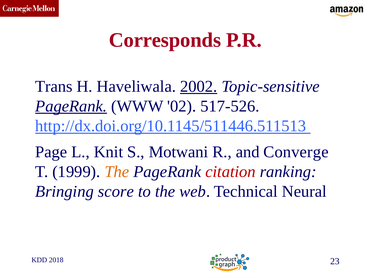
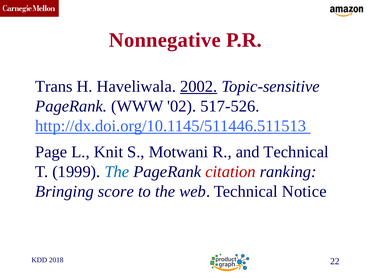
Corresponds: Corresponds -> Nonnegative (165, 40)
PageRank underline: present -> none (71, 106)
and Converge: Converge -> Technical (296, 152)
The colour: orange -> blue (117, 172)
Neural: Neural -> Notice (304, 192)
23: 23 -> 22 (335, 262)
